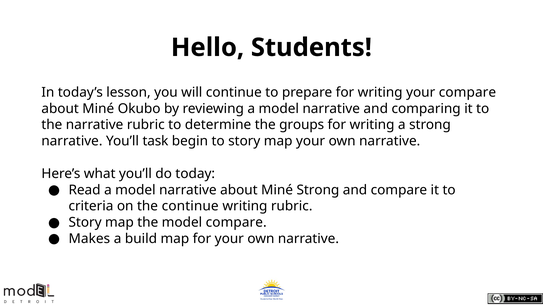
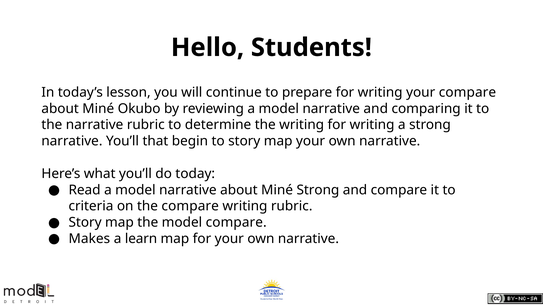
the groups: groups -> writing (302, 125)
task: task -> that (155, 141)
the continue: continue -> compare (190, 206)
build: build -> learn (141, 239)
